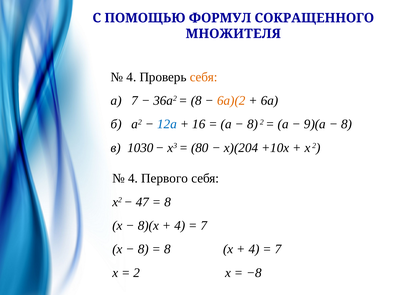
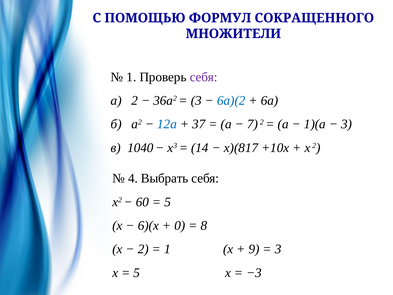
МНОЖИТЕЛЯ: МНОЖИТЕЛЯ -> МНОЖИТЕЛИ (233, 34)
4: 4 -> 1 (131, 77)
себя colour: orange -> purple (204, 77)
а 7: 7 -> 2 (135, 100)
8: 8 -> 3 (196, 100)
6а)(2 colour: orange -> blue (231, 100)
16: 16 -> 37 (199, 124)
8: 8 -> 7 (252, 124)
9)(а: 9)(а -> 1)(а (315, 124)
8: 8 -> 3 (347, 124)
1030: 1030 -> 1040 (140, 148)
80: 80 -> 14 (200, 148)
х)(204: х)(204 -> х)(817 (241, 148)
Первого: Первого -> Выбрать (165, 178)
47: 47 -> 60 (142, 202)
8: 8 -> 5 (168, 202)
8)(х: 8)(х -> 6)(х (148, 225)
4: 4 -> 0 (180, 225)
7: 7 -> 8 (204, 225)
8: 8 -> 2 (143, 249)
8: 8 -> 1 (167, 249)
4: 4 -> 9 (254, 249)
7: 7 -> 3 (278, 249)
2: 2 -> 5 (137, 273)
−8: −8 -> −3 (254, 273)
